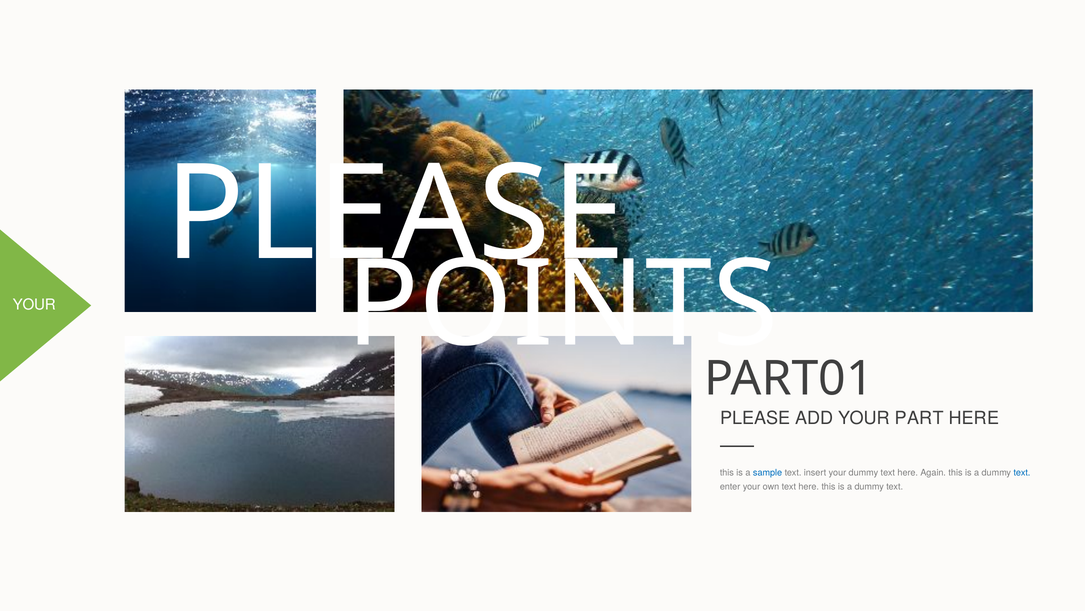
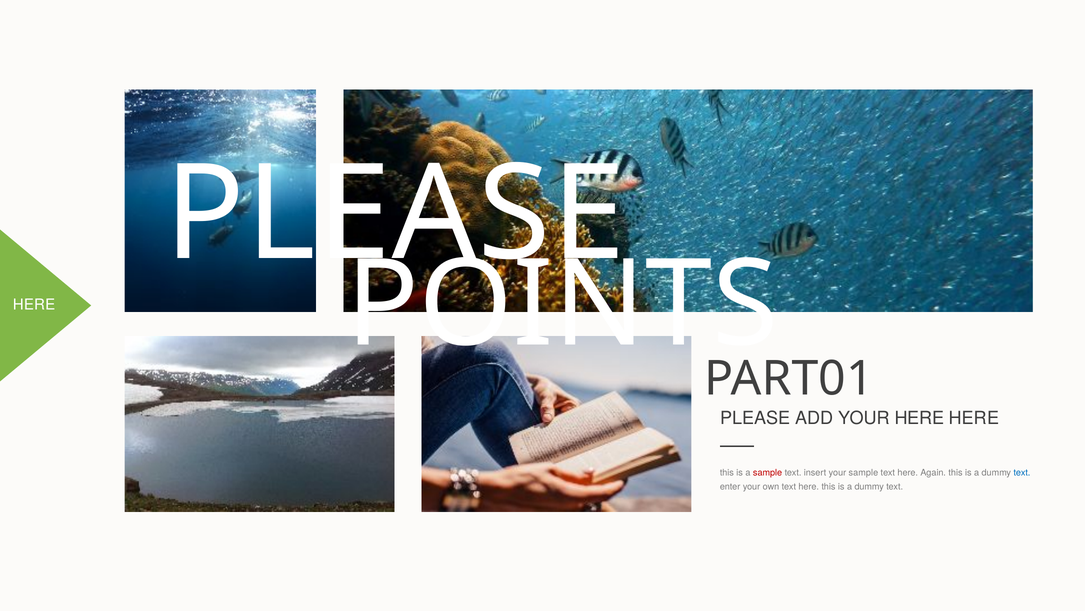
YOUR: YOUR -> HERE (34, 304)
YOUR PART: PART -> HERE (919, 418)
sample colour: blue -> red (768, 472)
your dummy: dummy -> sample (863, 472)
